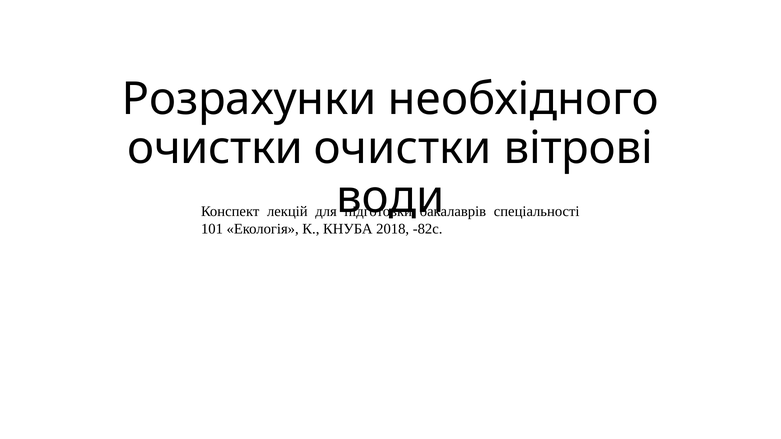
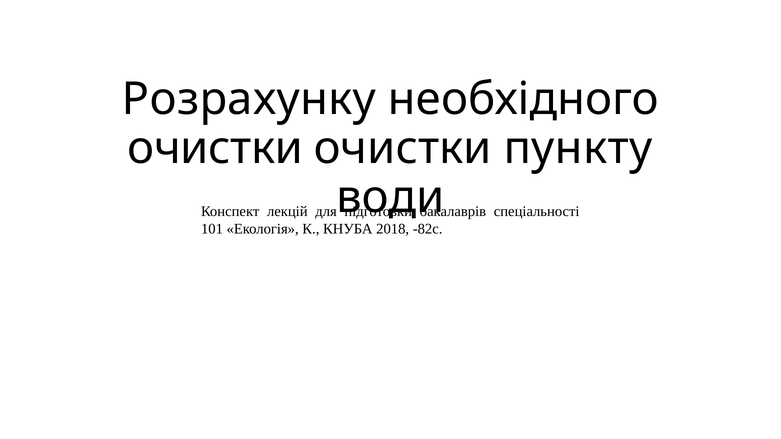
Розрахунки: Розрахунки -> Розрахунку (249, 99)
вітрові: вітрові -> пункту (578, 148)
